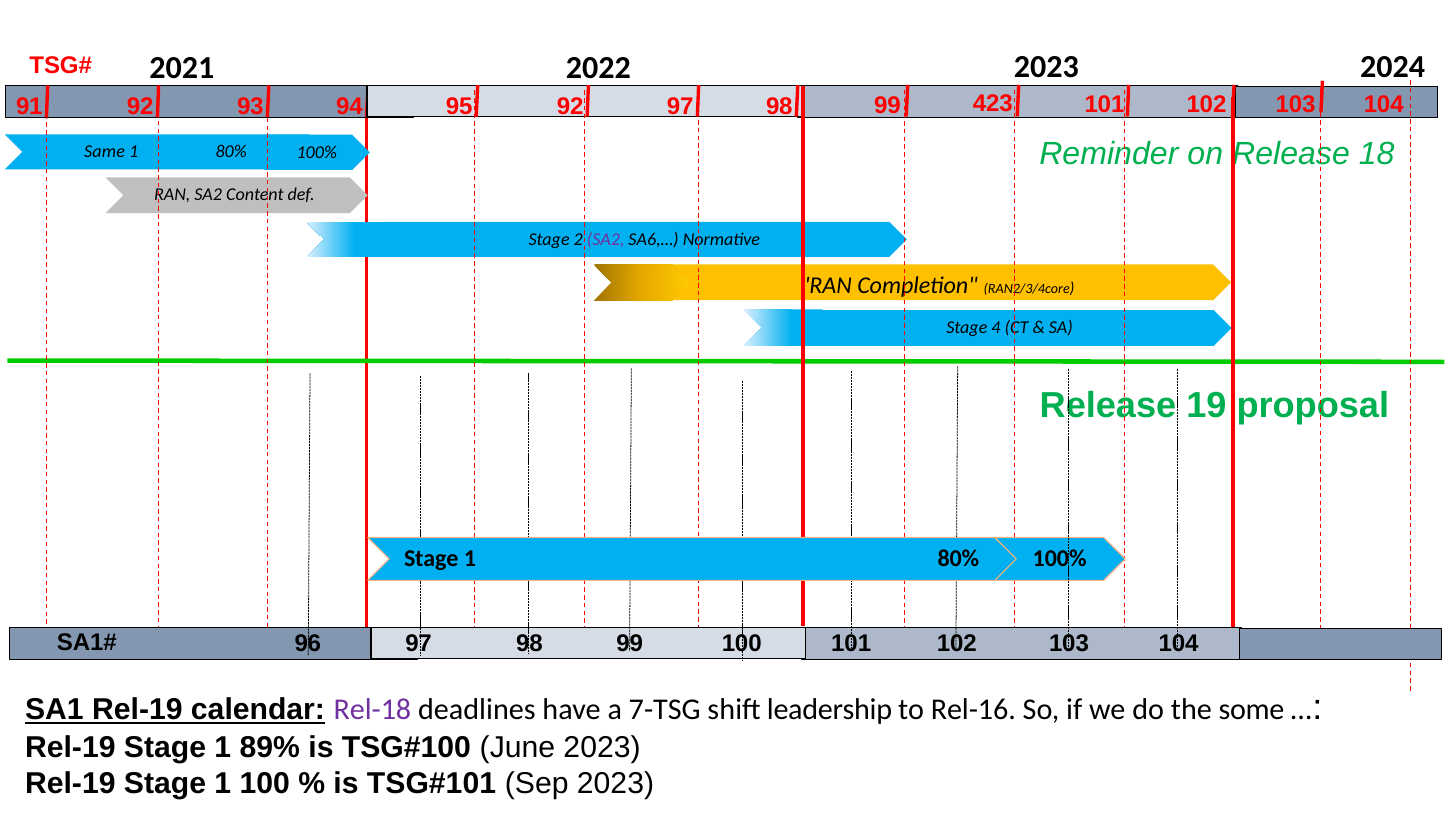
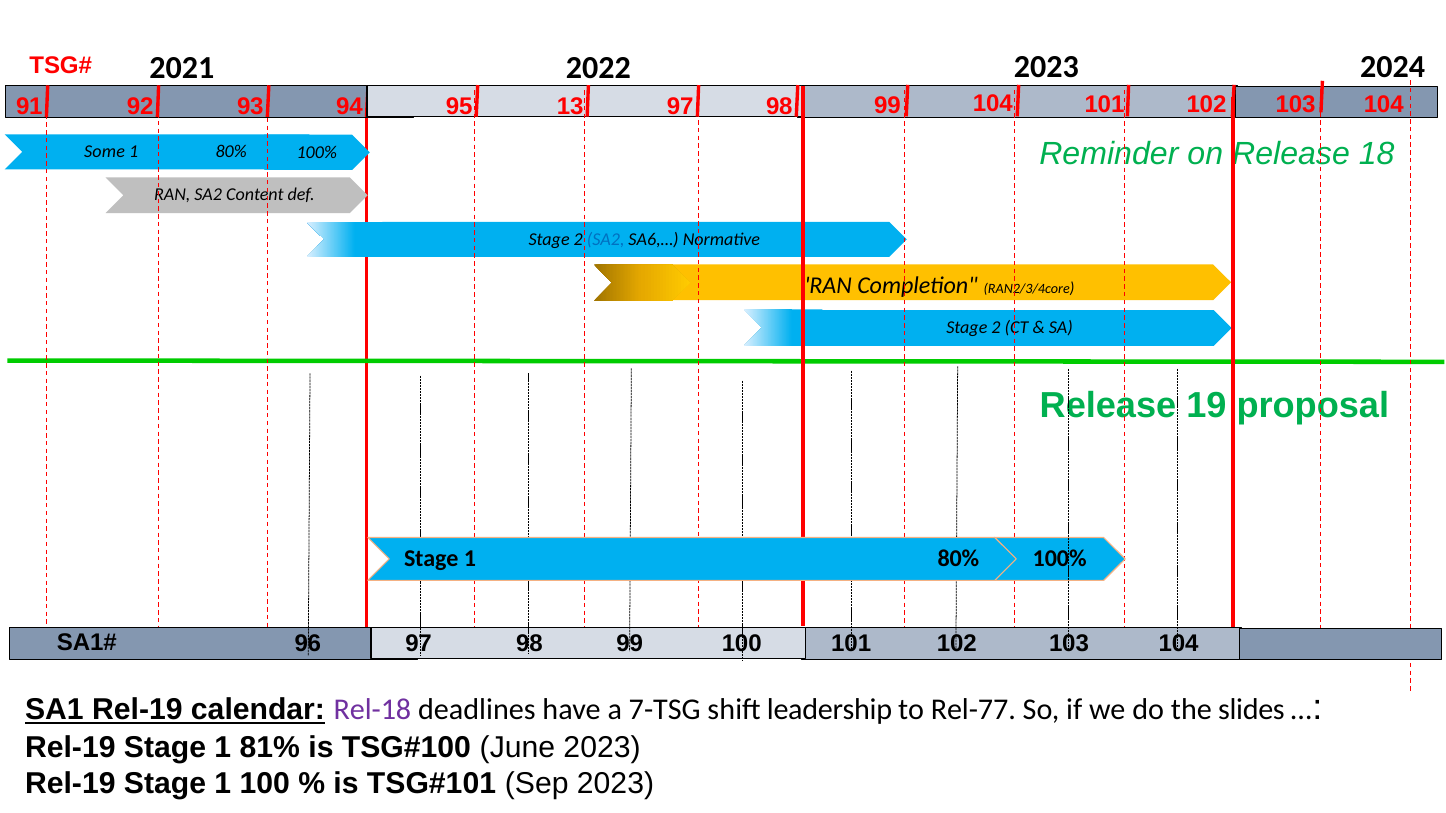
99 423: 423 -> 104 (993, 104)
95 92: 92 -> 13 (570, 107)
Same: Same -> Some (104, 152)
SA2 colour: purple -> blue (606, 239)
4: 4 -> 2 (996, 328)
Rel-16: Rel-16 -> Rel-77 (973, 710)
some: some -> slides (1251, 710)
89%: 89% -> 81% (270, 748)
